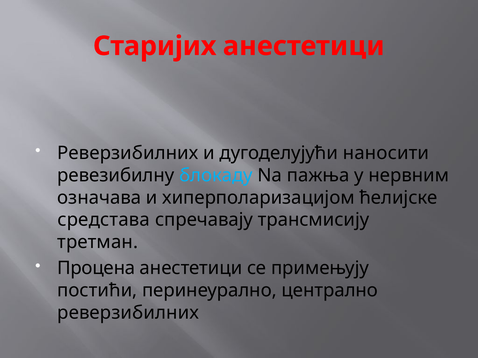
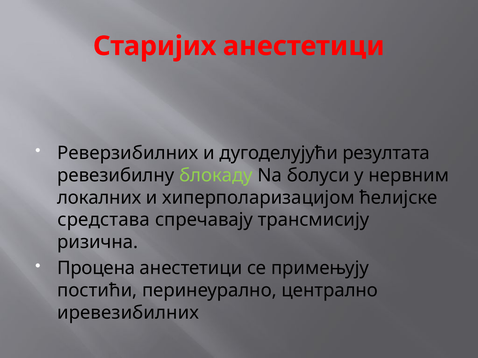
наносити: наносити -> резултата (386, 153)
блокаду colour: light blue -> light green (216, 176)
пажња: пажња -> болуси (318, 176)
означава: означава -> локалних (99, 198)
третман: третман -> ризична (98, 242)
реверзибилних: реверзибилних -> иревезибилних (128, 313)
